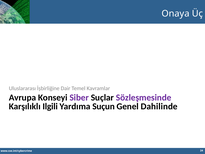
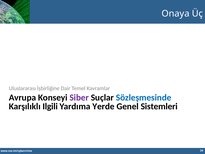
Sözleşmesinde colour: purple -> blue (144, 97)
Suçun: Suçun -> Yerde (103, 106)
Dahilinde: Dahilinde -> Sistemleri (159, 106)
